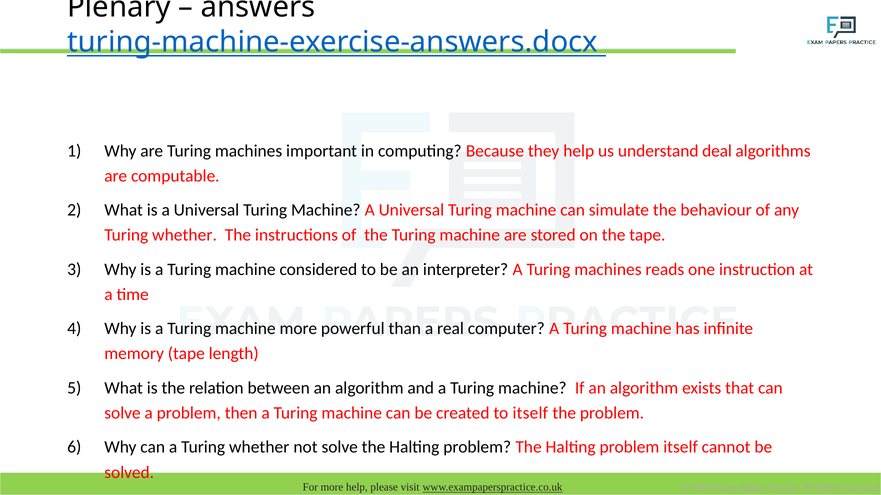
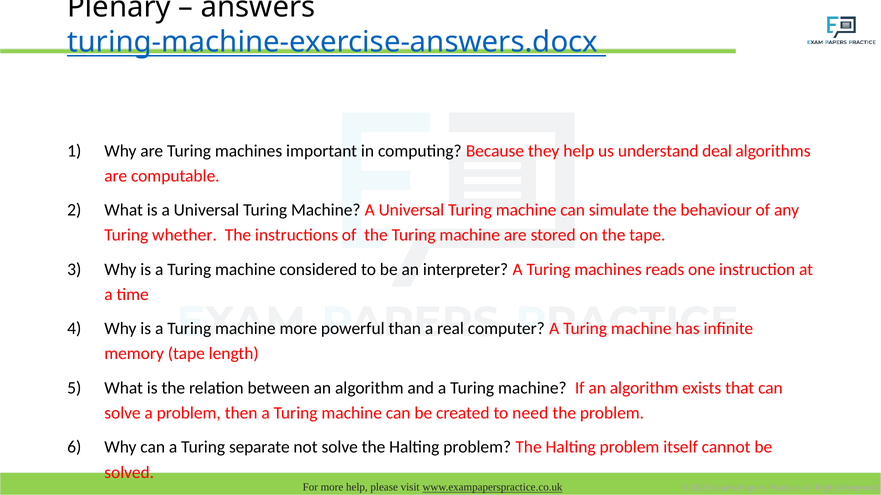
to itself: itself -> need (530, 413)
a Turing whether: whether -> separate (259, 448)
